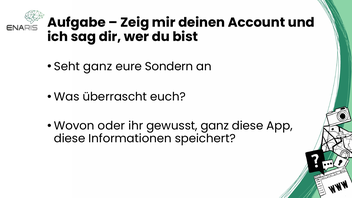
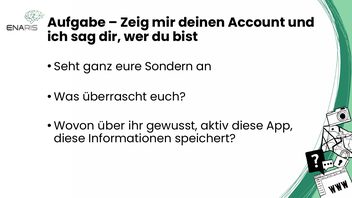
oder: oder -> über (111, 126)
gewusst ganz: ganz -> aktiv (215, 126)
